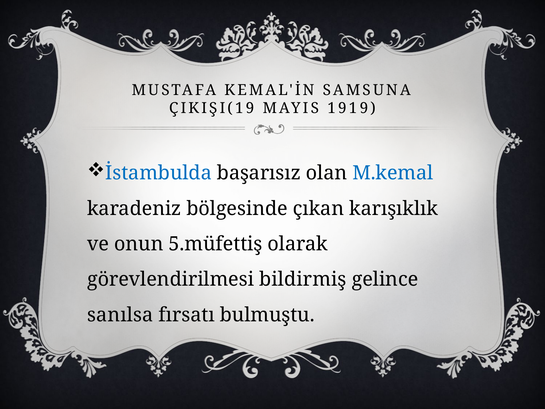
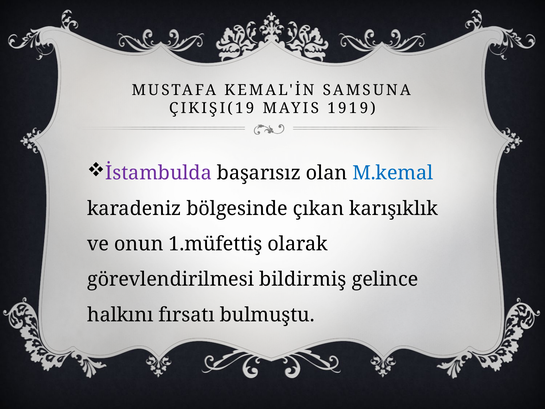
İstambulda colour: blue -> purple (159, 173)
5.müfettiş: 5.müfettiş -> 1.müfettiş (216, 244)
sanılsa: sanılsa -> halkını (120, 315)
